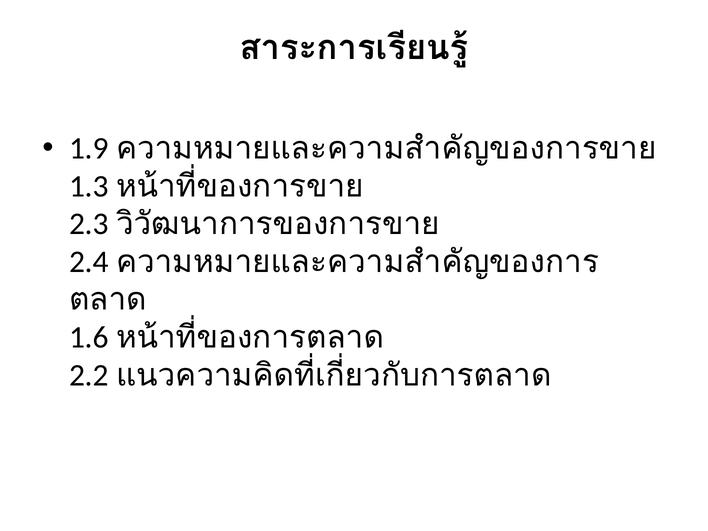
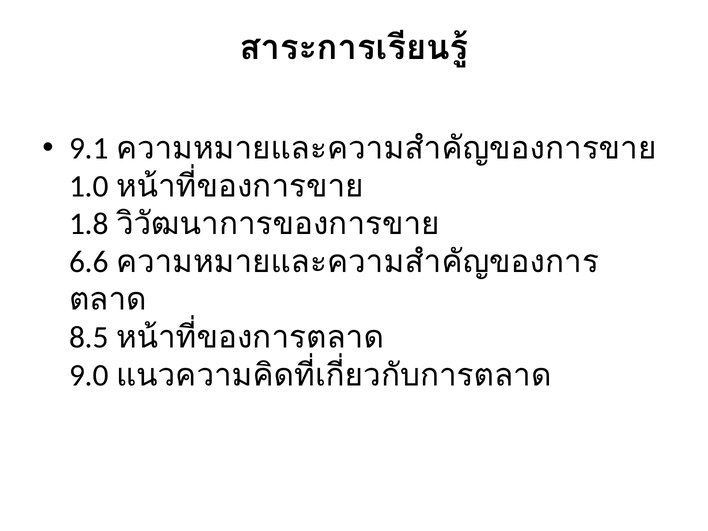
1.9: 1.9 -> 9.1 (89, 149)
1.3: 1.3 -> 1.0 (89, 186)
2.3: 2.3 -> 1.8 (89, 224)
2.4: 2.4 -> 6.6 (89, 262)
1.6: 1.6 -> 8.5 (89, 337)
2.2: 2.2 -> 9.0 (89, 375)
